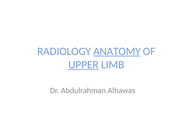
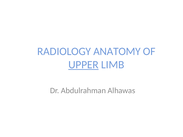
ANATOMY underline: present -> none (117, 51)
